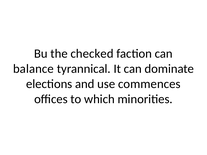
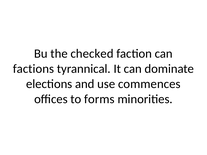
balance: balance -> factions (33, 69)
which: which -> forms (99, 99)
